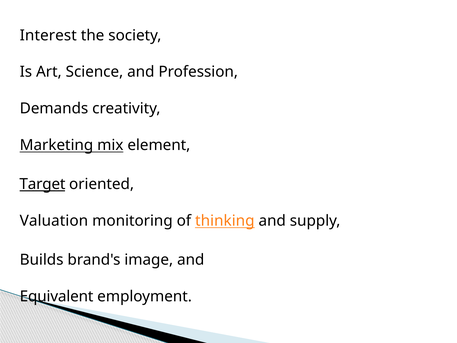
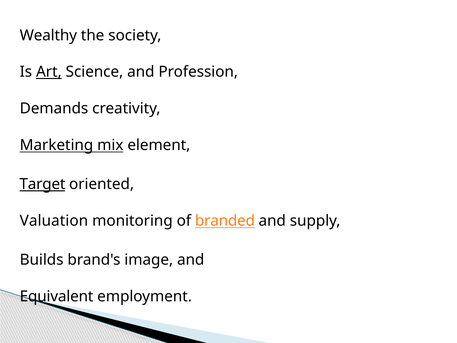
Interest: Interest -> Wealthy (48, 35)
Art underline: none -> present (49, 72)
thinking: thinking -> branded (225, 221)
